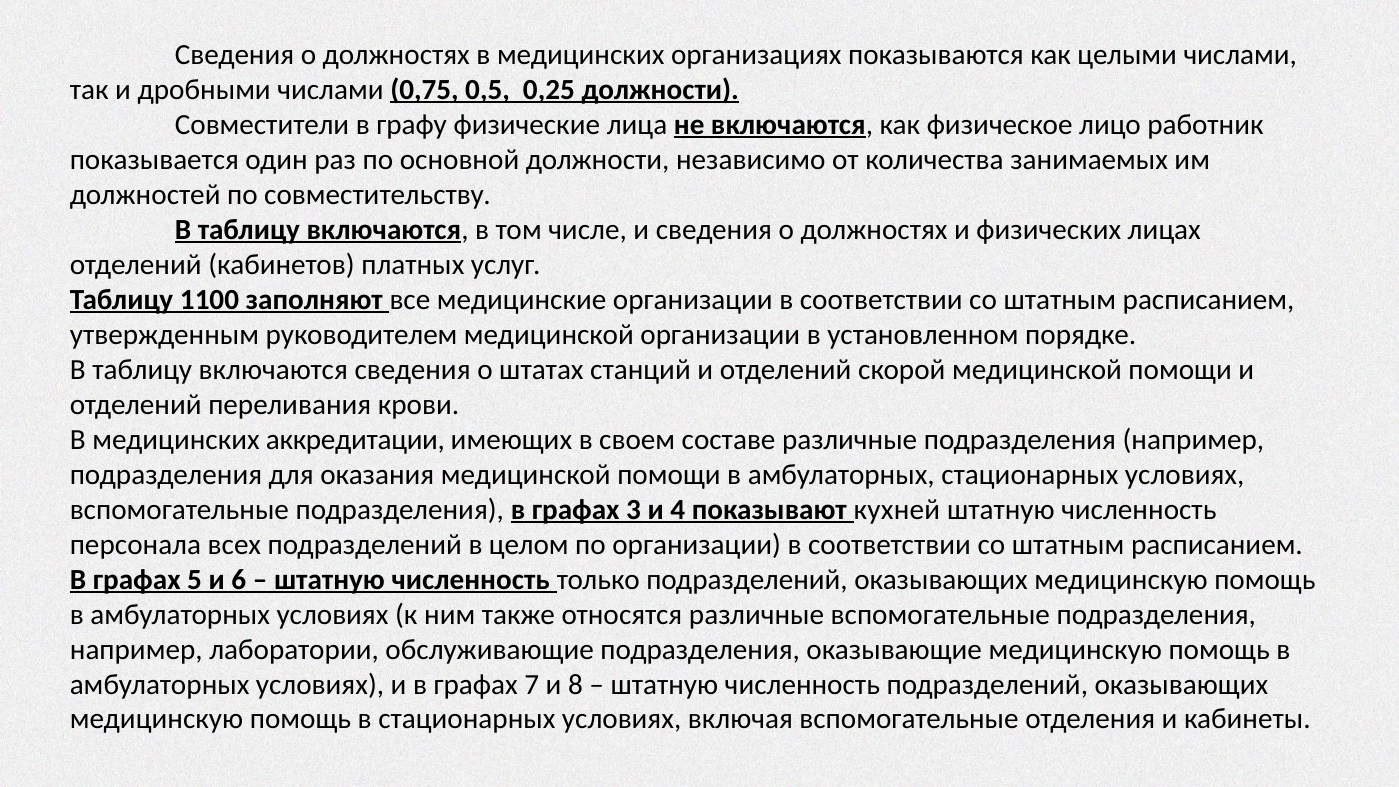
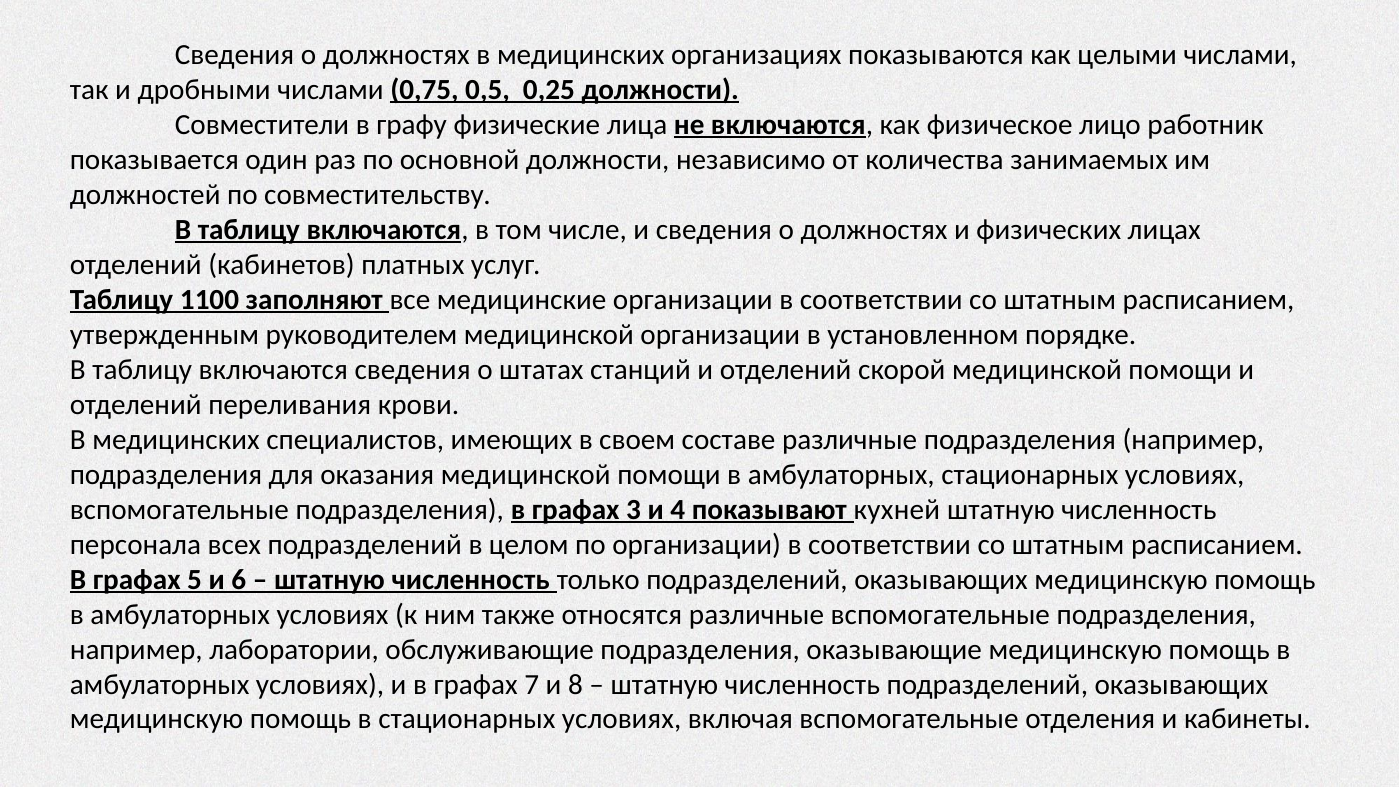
аккредитации: аккредитации -> специалистов (355, 439)
